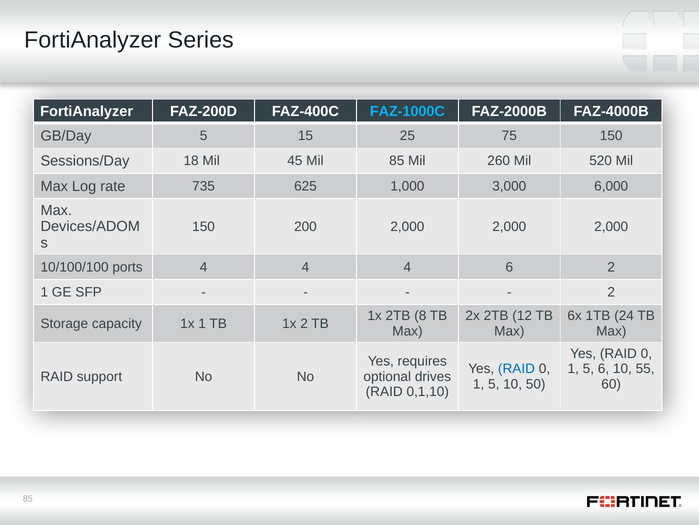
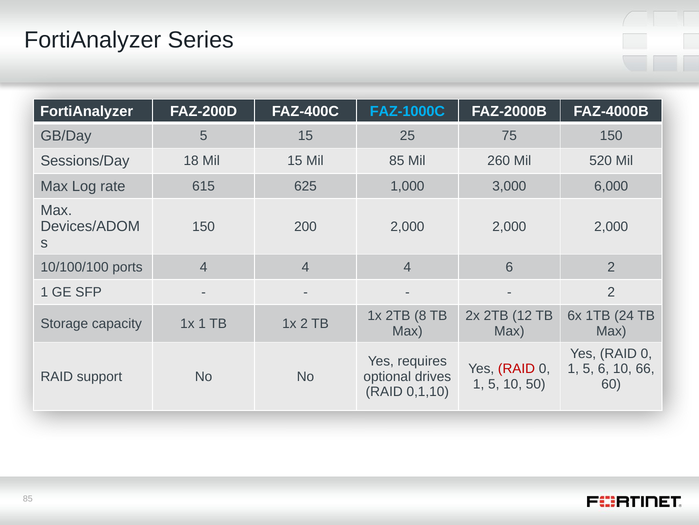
Mil 45: 45 -> 15 (295, 161)
735: 735 -> 615 (204, 186)
RAID colour: blue -> red (516, 368)
55: 55 -> 66 (645, 368)
